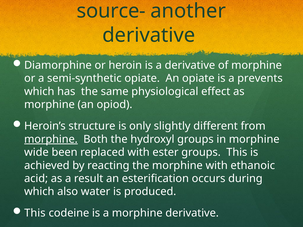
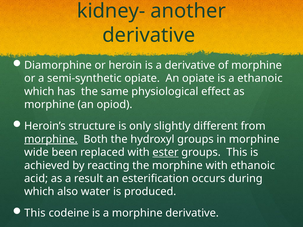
source-: source- -> kidney- (111, 11)
a prevents: prevents -> ethanoic (260, 78)
ester underline: none -> present (165, 152)
